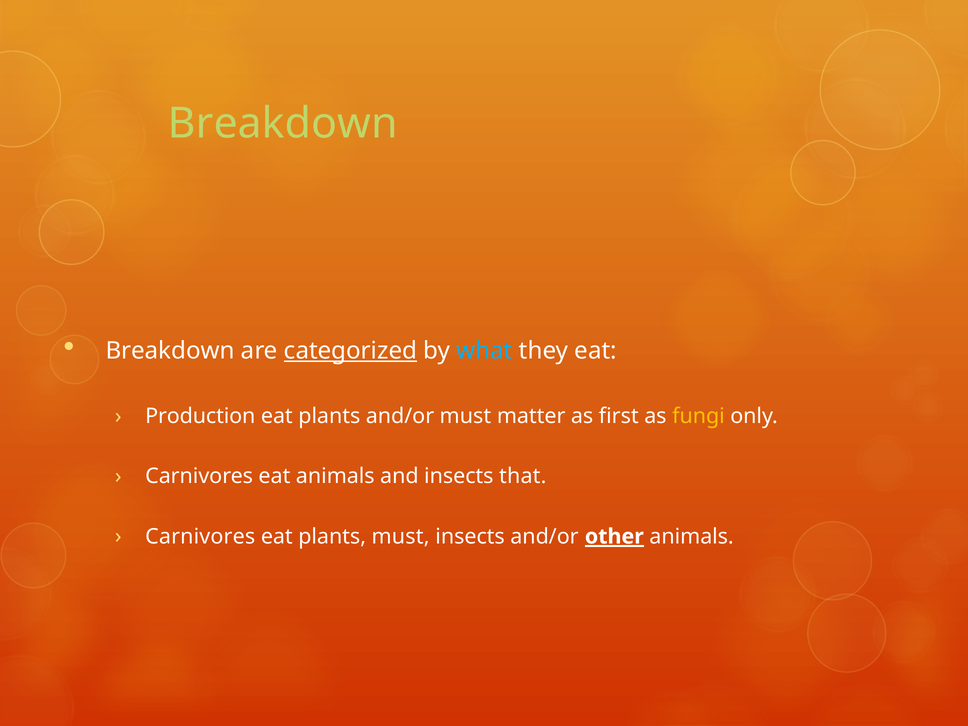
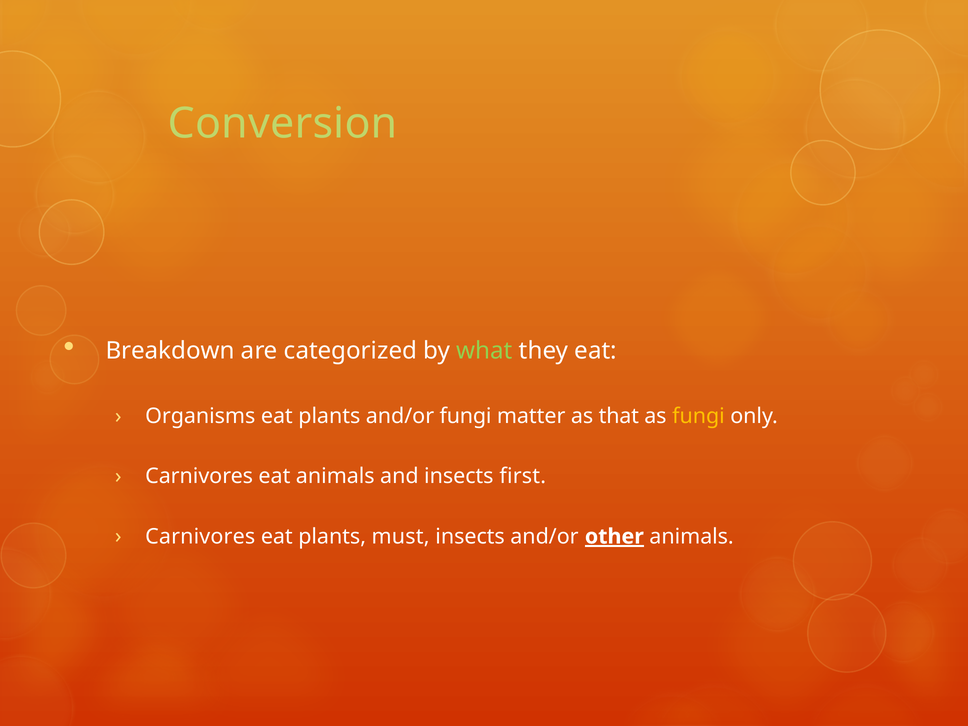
Breakdown: Breakdown -> Conversion (283, 123)
categorized underline: present -> none (351, 351)
what colour: light blue -> light green (485, 351)
Production: Production -> Organisms (200, 416)
and/or must: must -> fungi (466, 416)
first: first -> that (619, 416)
that: that -> first (523, 476)
